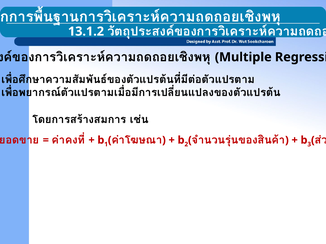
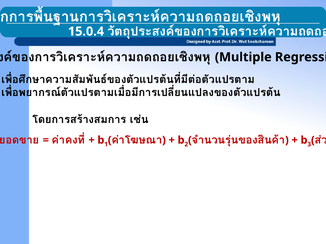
13.1.2: 13.1.2 -> 15.0.4 (86, 31)
